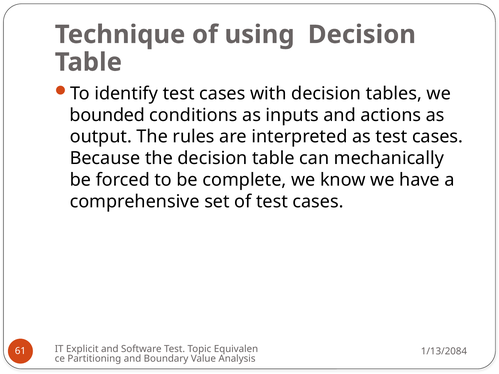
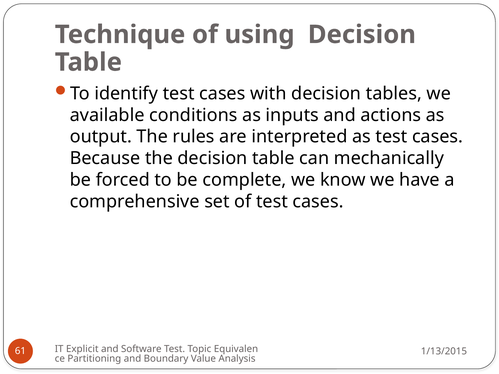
bounded: bounded -> available (107, 115)
1/13/2084: 1/13/2084 -> 1/13/2015 (444, 352)
